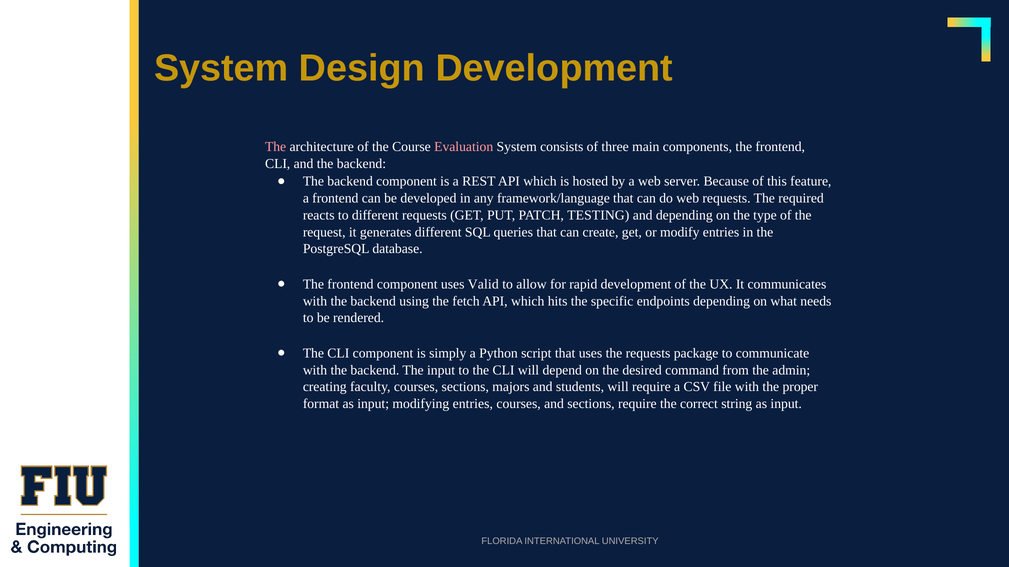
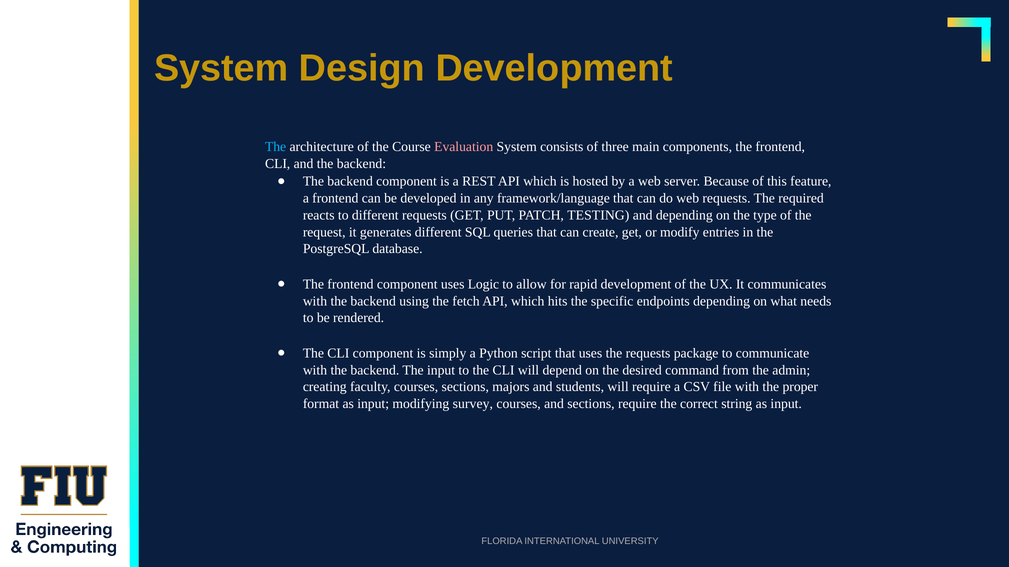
The colour: pink -> light blue (276, 147)
Valid: Valid -> Logic (483, 285)
modifying entries: entries -> survey (473, 404)
